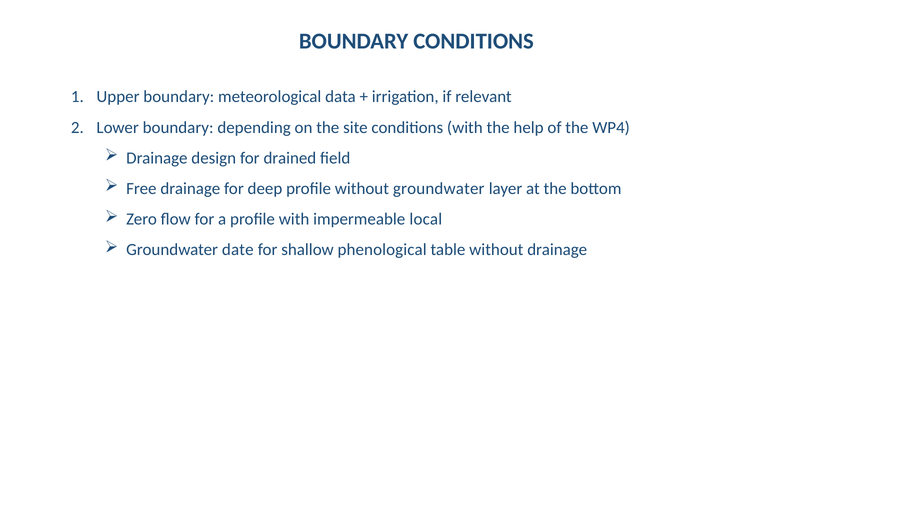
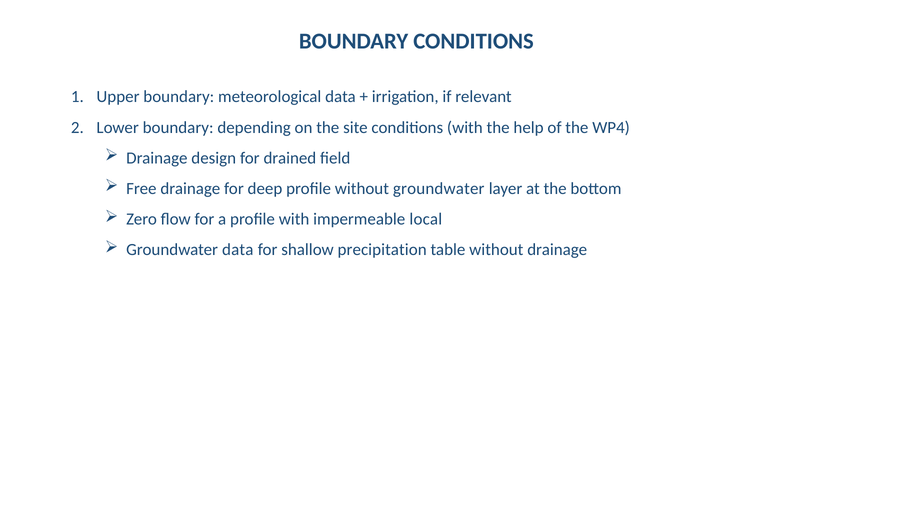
Groundwater date: date -> data (238, 250)
phenological: phenological -> precipitation (382, 250)
